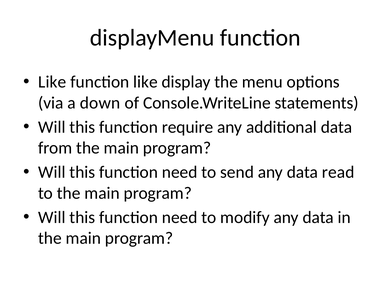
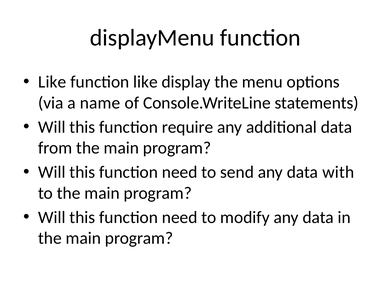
down: down -> name (100, 103)
read: read -> with (338, 172)
